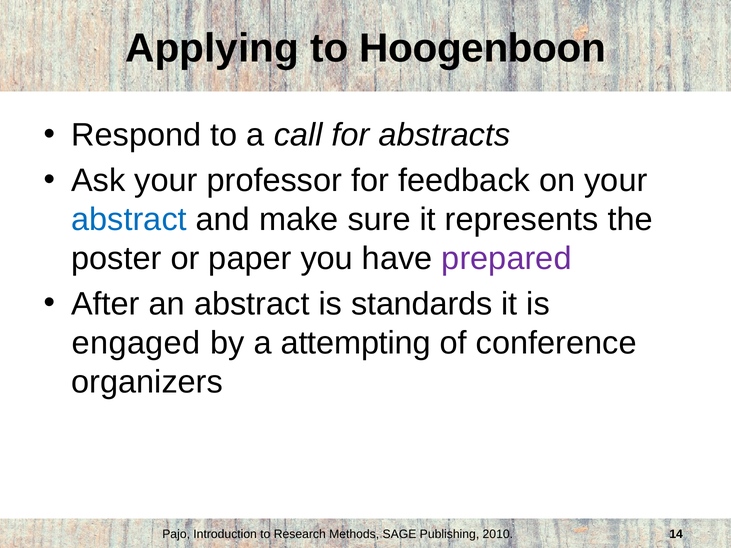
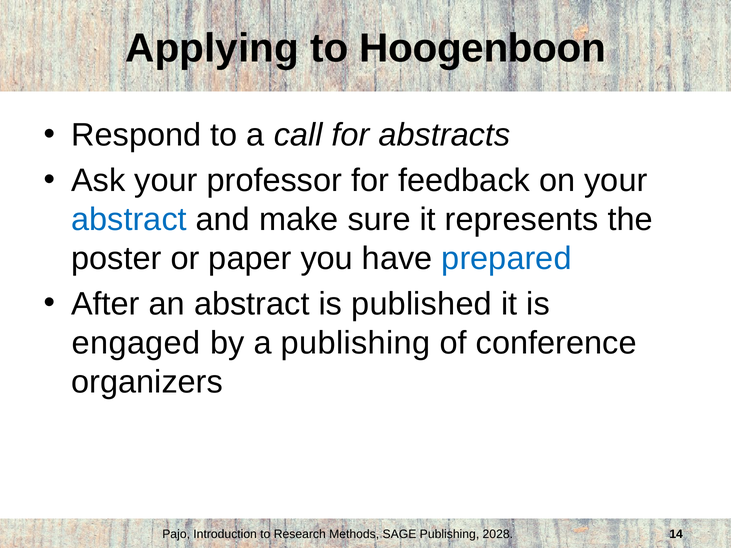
prepared colour: purple -> blue (507, 259)
standards: standards -> published (422, 304)
a attempting: attempting -> publishing (356, 343)
2010: 2010 -> 2028 (498, 534)
